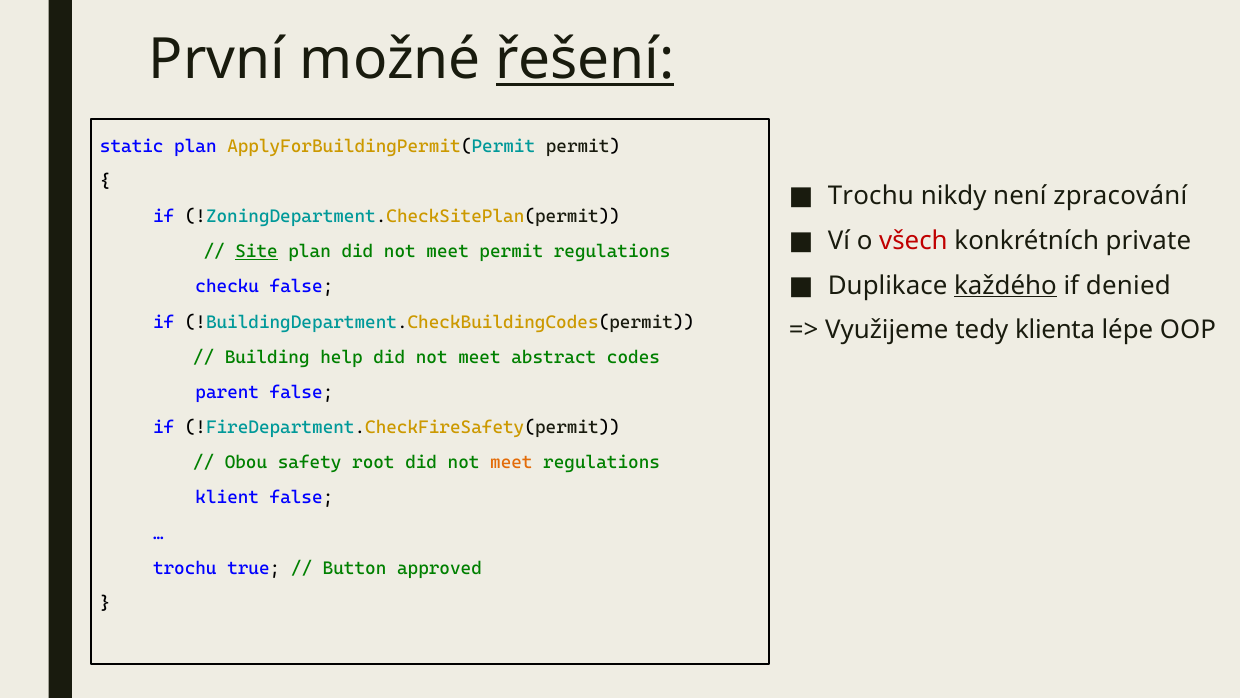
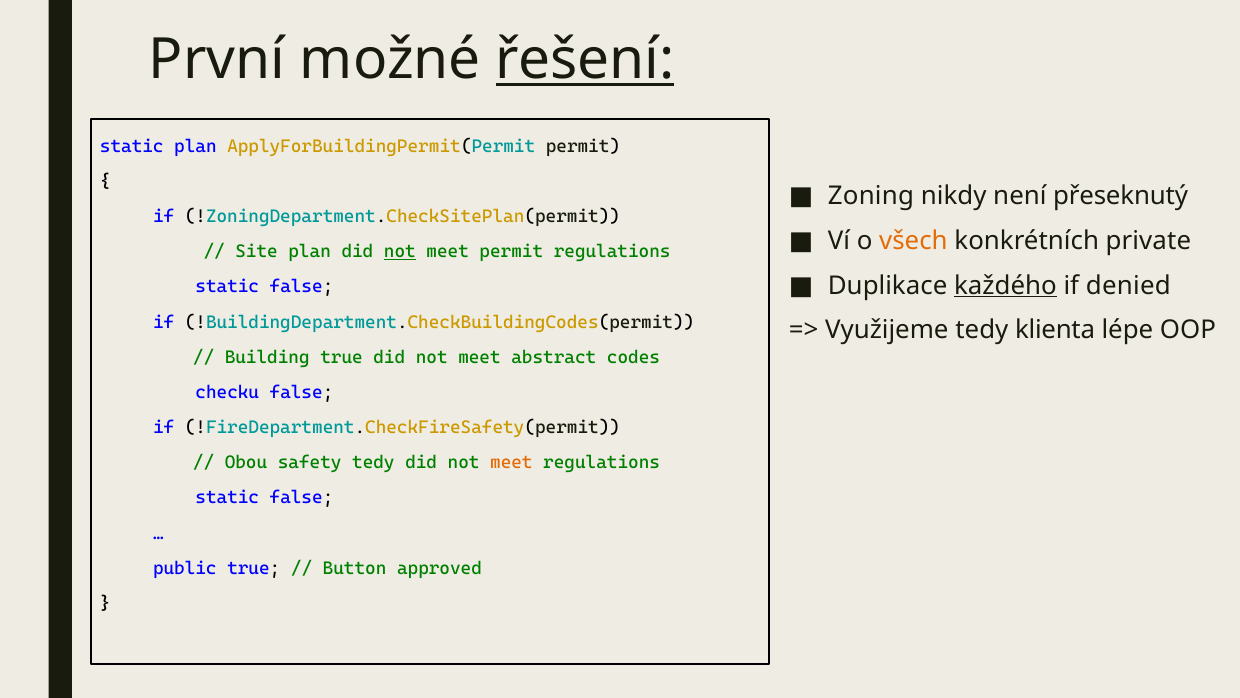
Trochu: Trochu -> Zoning (871, 196)
zpracování: zpracování -> přeseknutý (1121, 196)
všech colour: red -> orange (913, 241)
Site underline: present -> none (257, 252)
not underline: none -> present (400, 252)
checku: checku -> static (227, 287)
Building help: help -> true (342, 357)
parent: parent -> checku (227, 392)
safety root: root -> tedy (373, 462)
klient: klient -> static (227, 498)
trochu: trochu -> public (185, 568)
